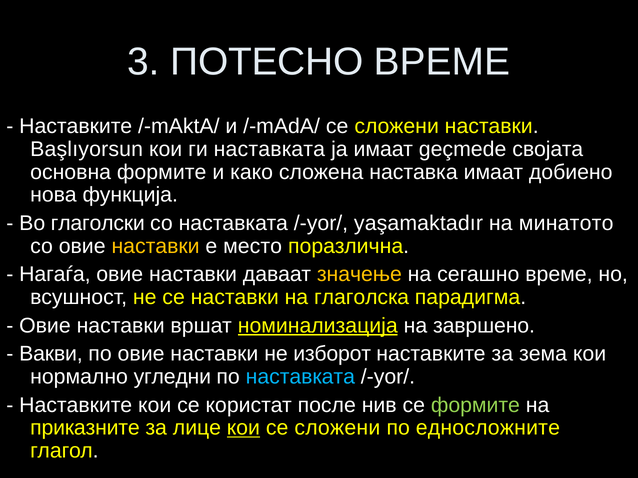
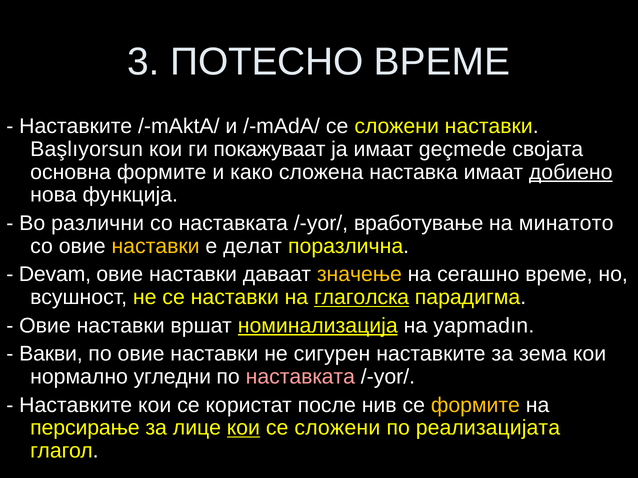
ги наставката: наставката -> покажуваат (270, 149)
добиено underline: none -> present (571, 172)
глаголски: глаголски -> различни (98, 223)
yaşamaktadır: yaşamaktadır -> вработување (419, 223)
место: место -> делат (253, 246)
Нагаѓа: Нагаѓа -> Devam (55, 275)
глаголска underline: none -> present (362, 298)
завршено: завршено -> yapmadın (484, 326)
изборот: изборот -> сигурен (332, 354)
наставката colour: light blue -> pink (300, 377)
формите colour: light green -> yellow (475, 405)
приказните: приказните -> персирање (85, 428)
едносложните: едносложните -> реализацијата (488, 428)
